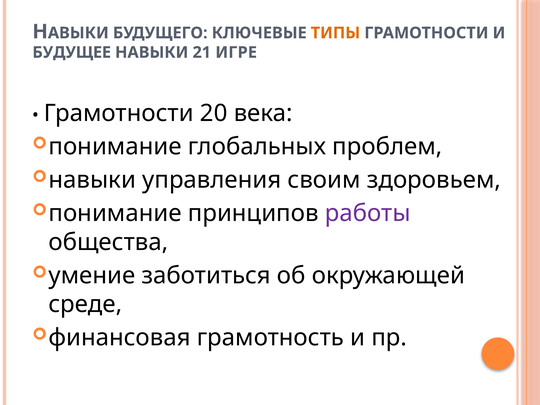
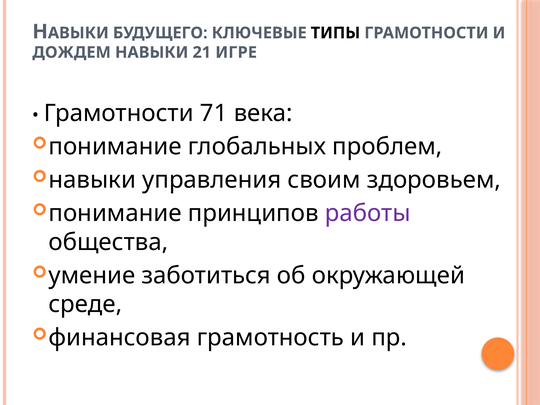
ТИПЫ colour: orange -> black (335, 33)
БУДУЩЕЕ: БУДУЩЕЕ -> ДОЖДЕМ (72, 52)
20: 20 -> 71 (214, 113)
